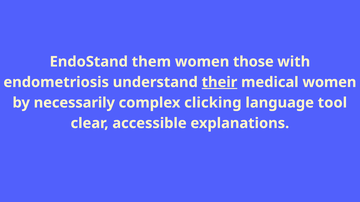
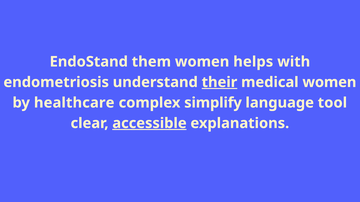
those: those -> helps (253, 62)
necessarily: necessarily -> healthcare (74, 103)
clicking: clicking -> simplify (213, 103)
accessible underline: none -> present (149, 124)
